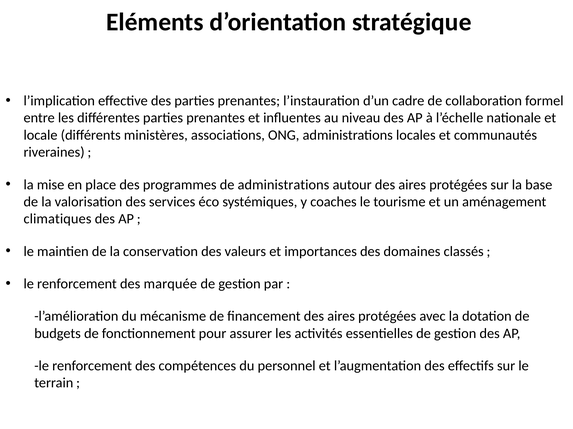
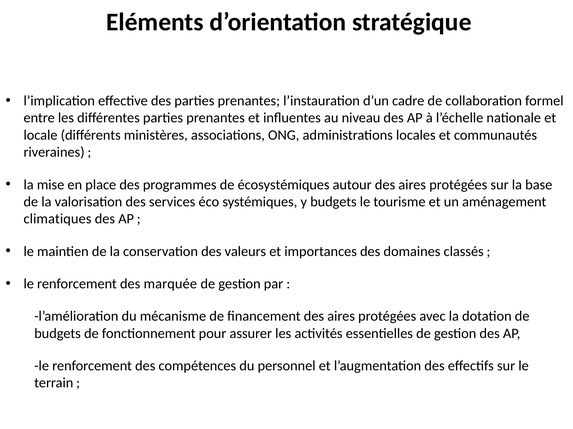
de administrations: administrations -> écosystémiques (284, 185)
y coaches: coaches -> budgets (333, 202)
